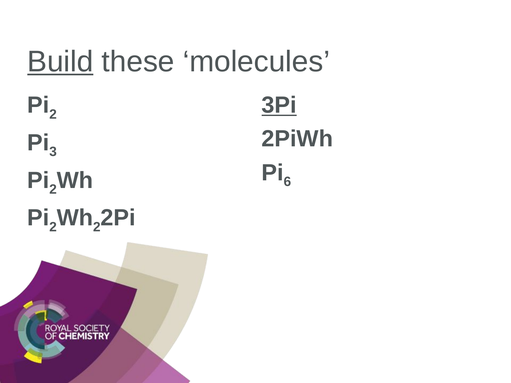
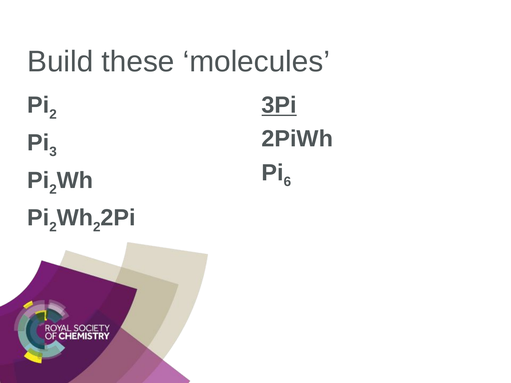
Build underline: present -> none (60, 62)
